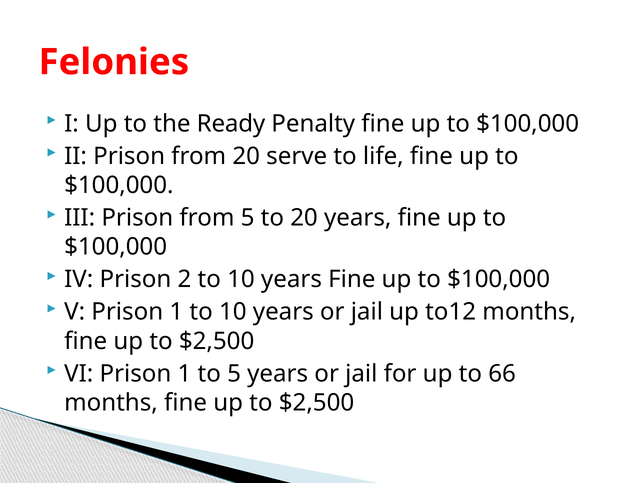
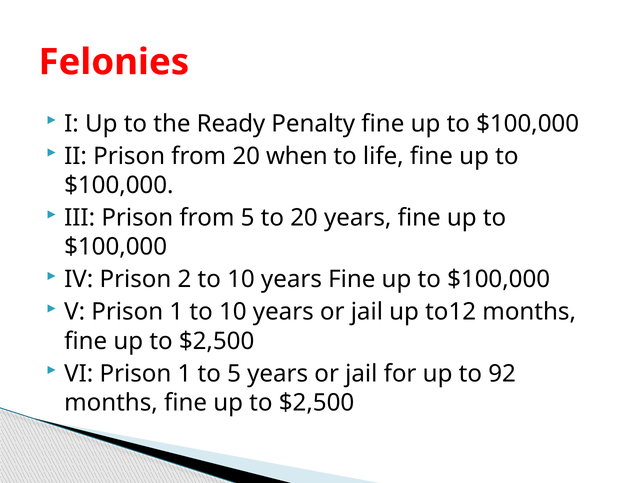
serve: serve -> when (297, 156)
66: 66 -> 92 (502, 373)
